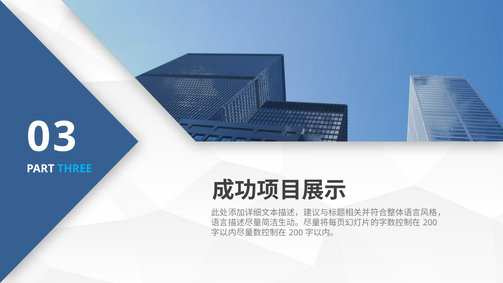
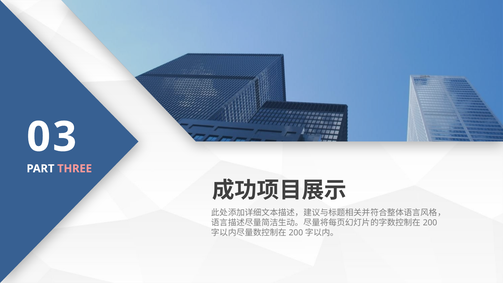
THREE colour: light blue -> pink (75, 169)
